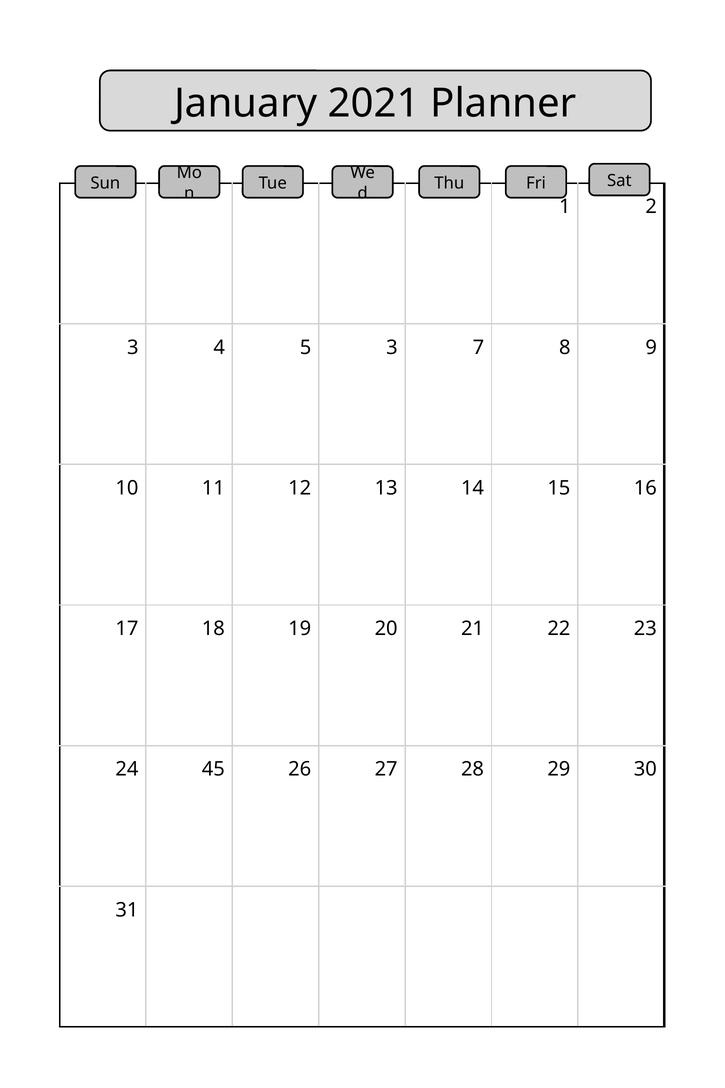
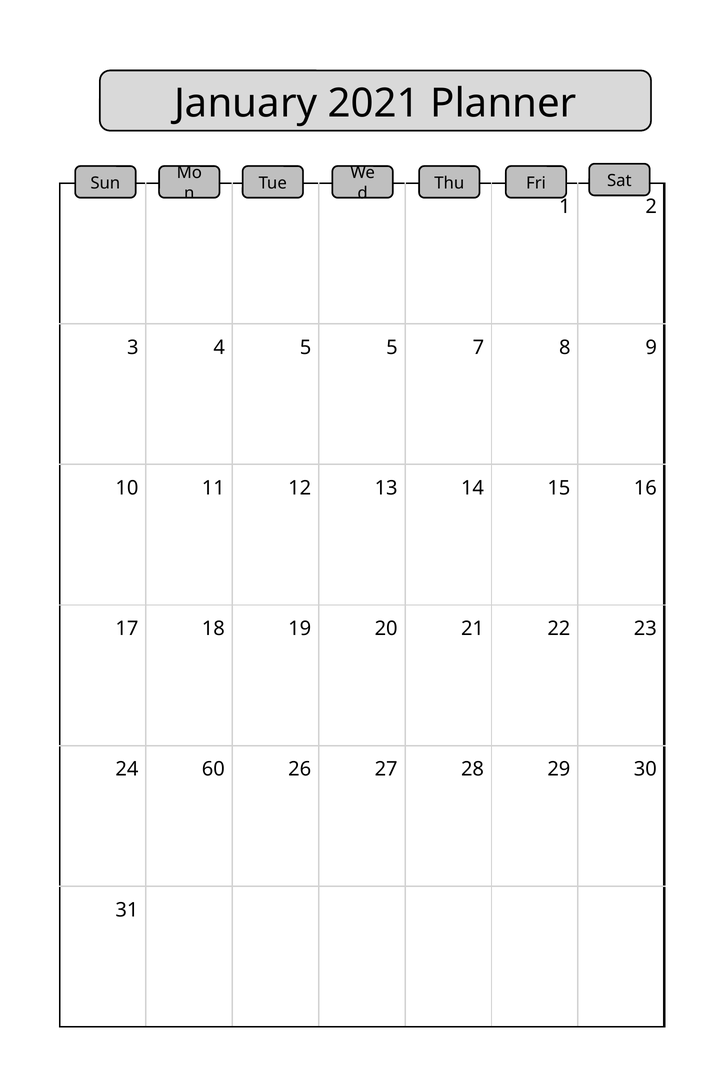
5 3: 3 -> 5 (392, 347)
45: 45 -> 60 (213, 769)
